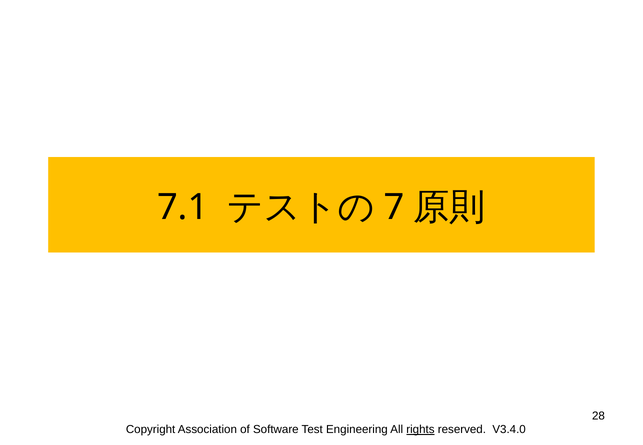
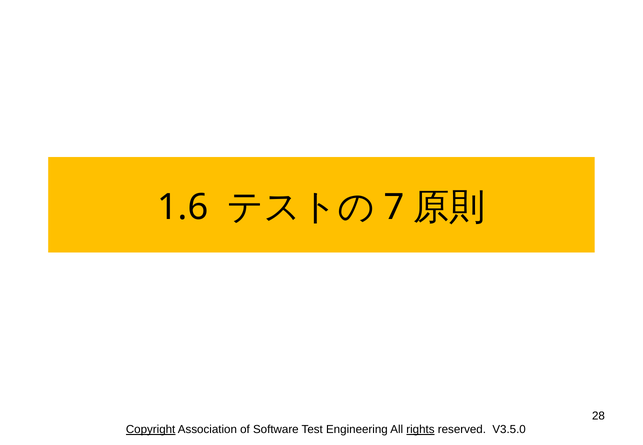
7.1: 7.1 -> 1.6 (183, 207)
Copyright underline: none -> present (151, 430)
V3.4.0: V3.4.0 -> V3.5.0 (509, 430)
